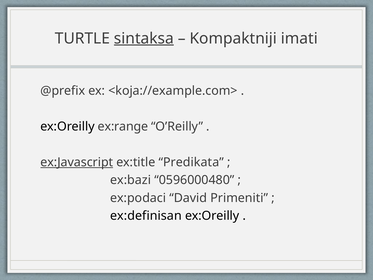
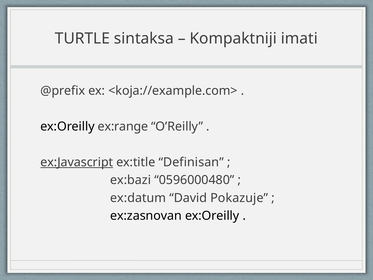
sintaksa underline: present -> none (144, 38)
Predikata: Predikata -> Definisan (191, 162)
ex:podaci: ex:podaci -> ex:datum (138, 198)
Primeniti: Primeniti -> Pokazuje (239, 198)
ex:definisan: ex:definisan -> ex:zasnovan (146, 216)
